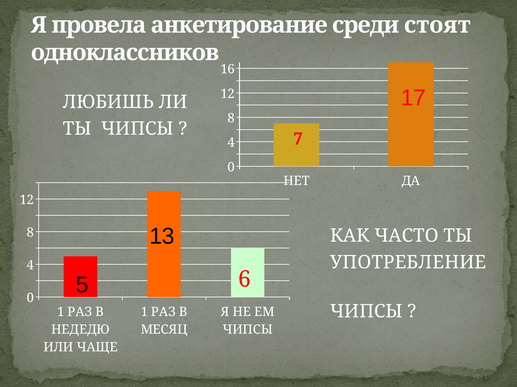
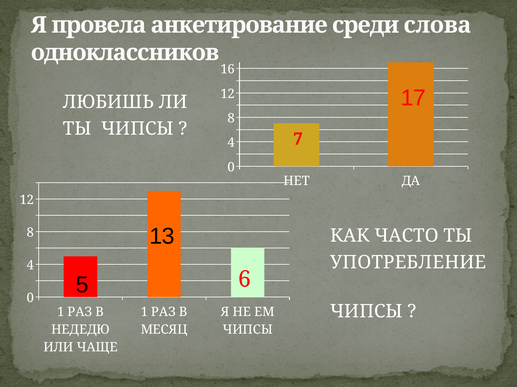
стоят: стоят -> слова (437, 25)
